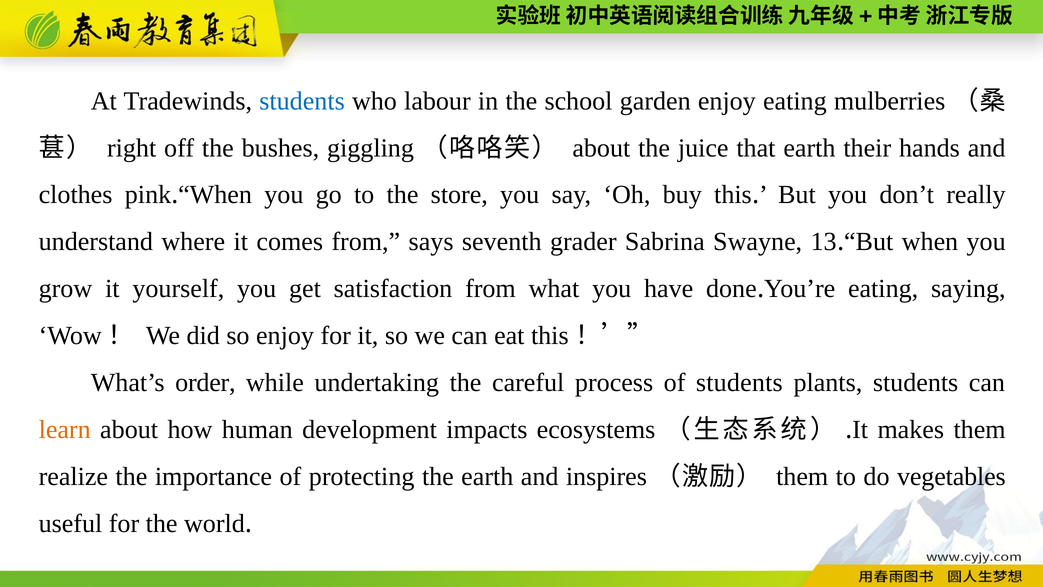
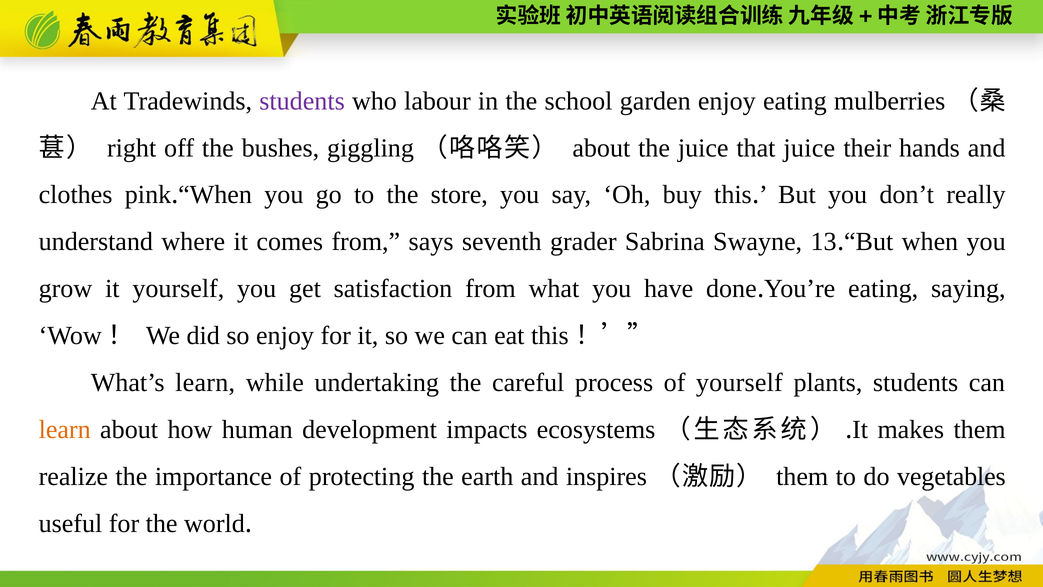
students colour: blue -> purple (302, 101)
that earth: earth -> juice (809, 148)
What’s order: order -> learn (205, 383)
of students: students -> yourself (739, 383)
